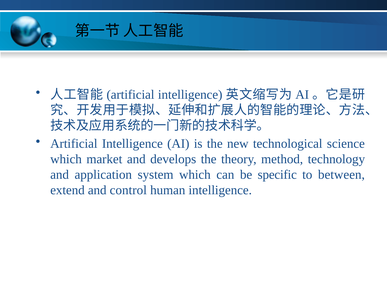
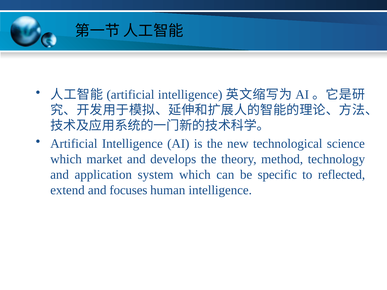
between: between -> reflected (342, 175)
control: control -> focuses (128, 190)
